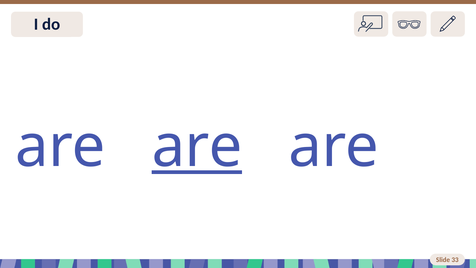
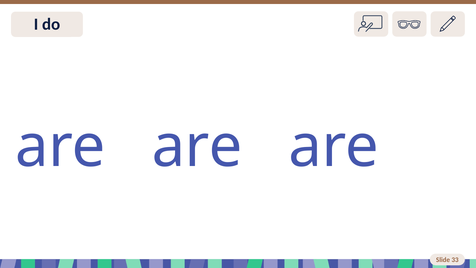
are underline: present -> none (197, 146)
